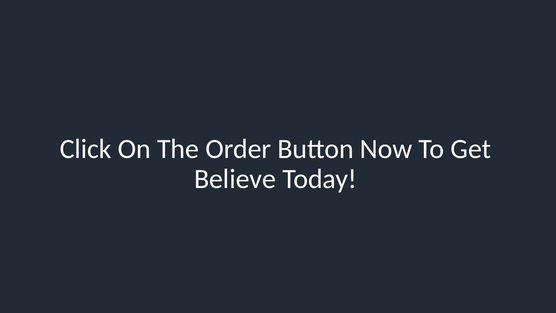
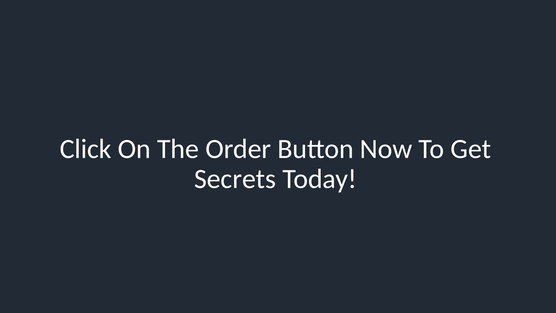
Believe: Believe -> Secrets (235, 179)
